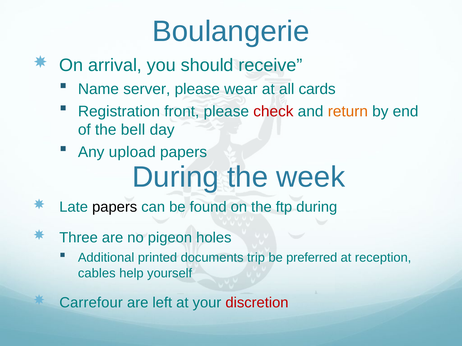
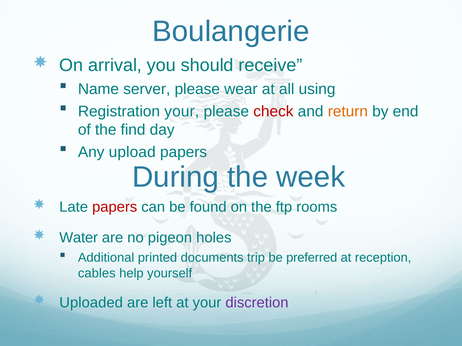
cards: cards -> using (317, 89)
Registration front: front -> your (182, 111)
bell: bell -> find (133, 130)
papers colour: black -> red (115, 207)
ftp during: during -> rooms (317, 207)
Three: Three -> Water (79, 238)
Carrefour: Carrefour -> Uploaded (91, 303)
discretion colour: red -> purple (257, 303)
